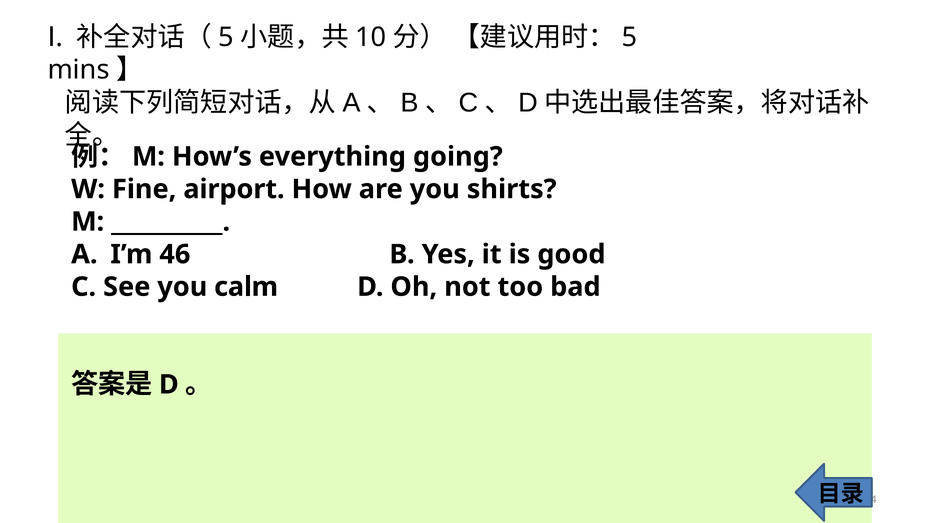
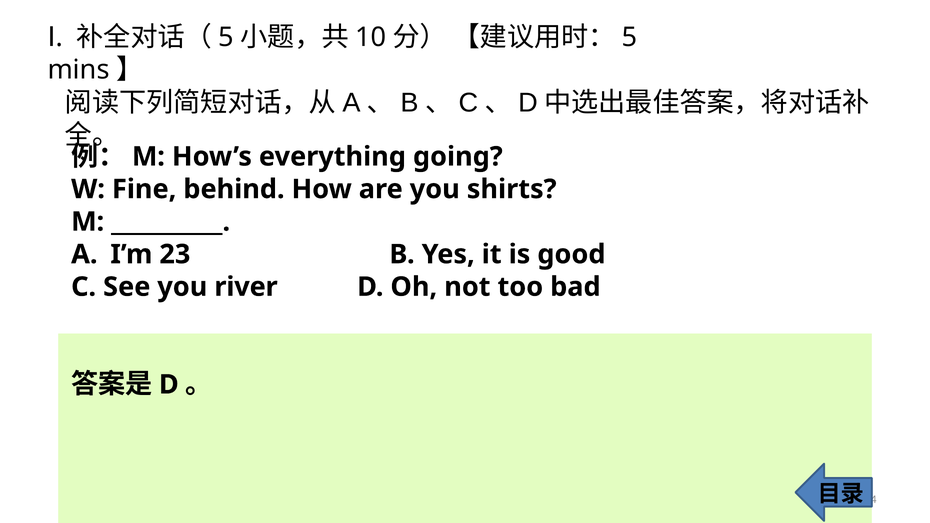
airport: airport -> behind (234, 189)
46: 46 -> 23 (175, 254)
calm: calm -> river (246, 287)
